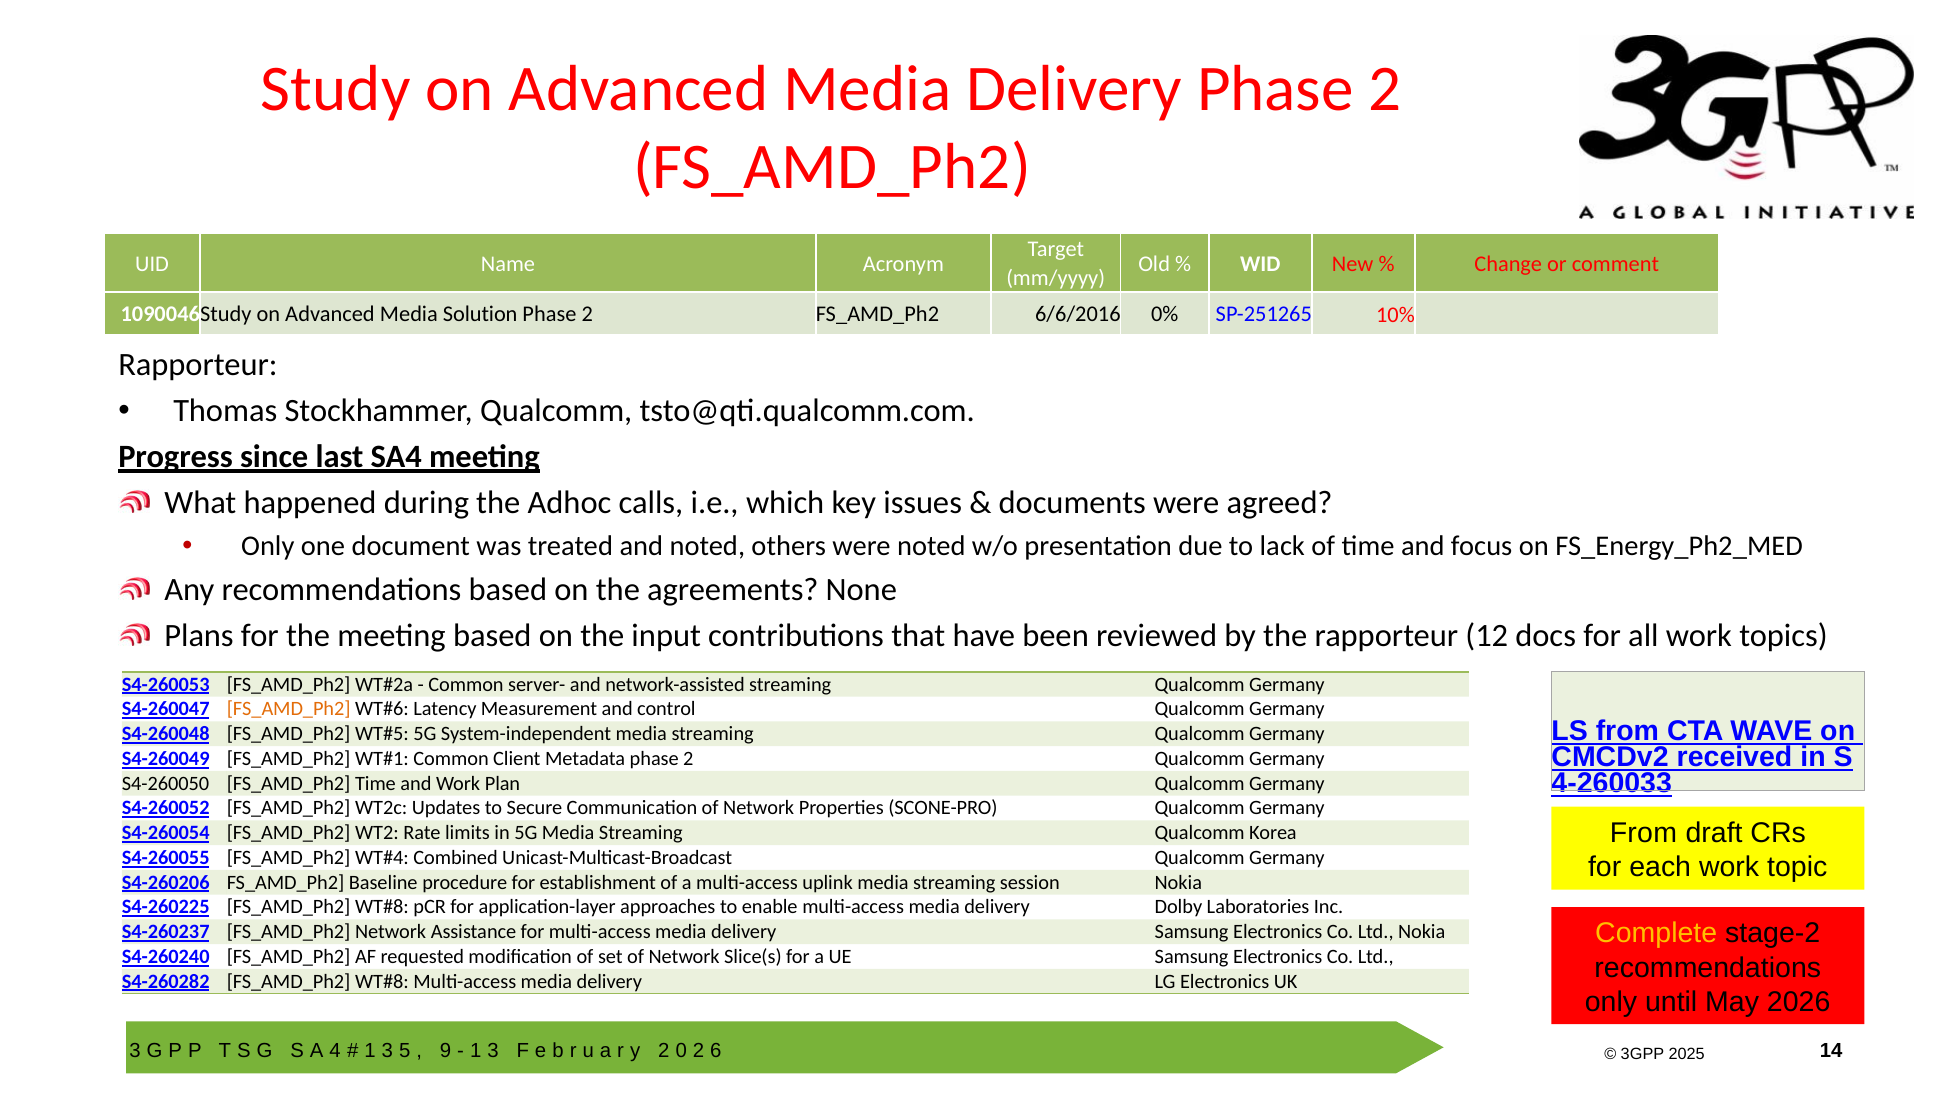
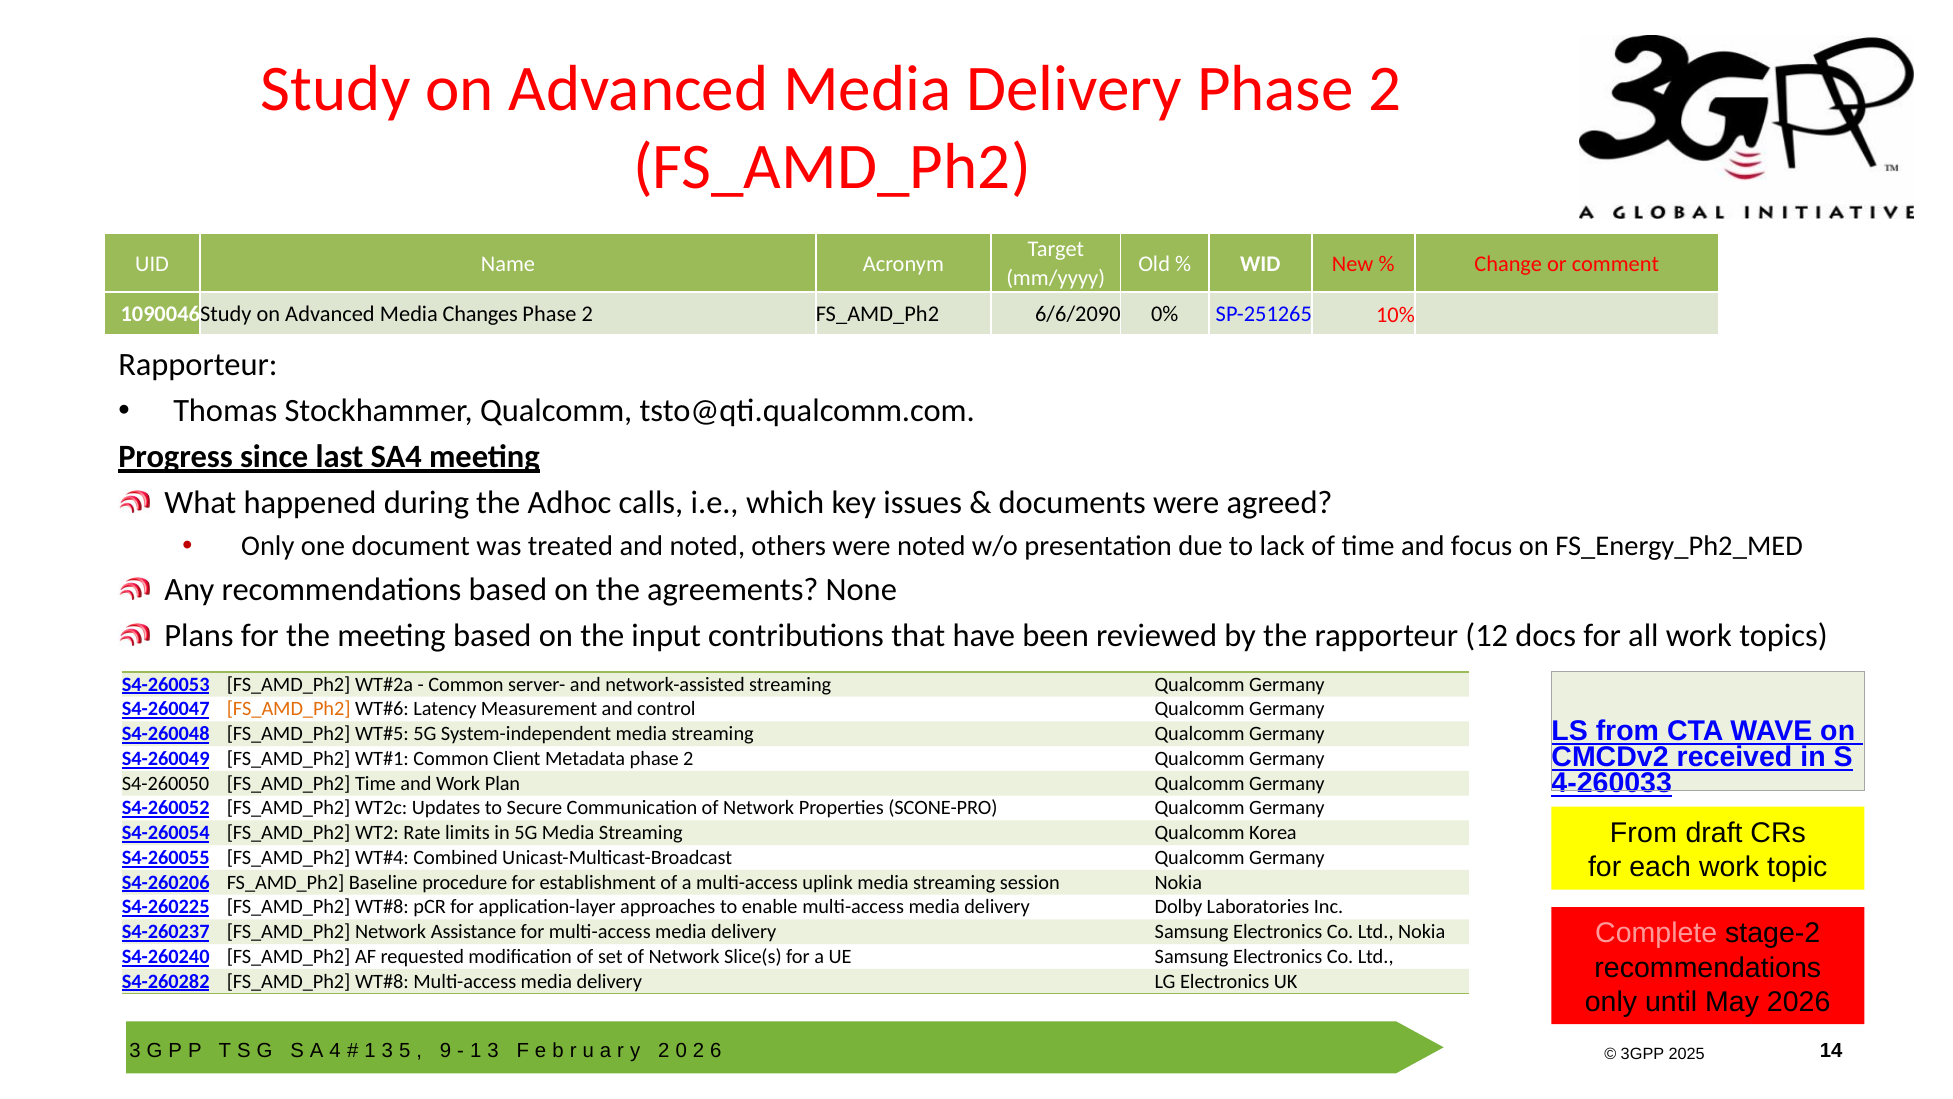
Solution: Solution -> Changes (480, 314)
6/6/2016: 6/6/2016 -> 6/6/2090 (1078, 314)
Complete colour: yellow -> pink (1656, 933)
